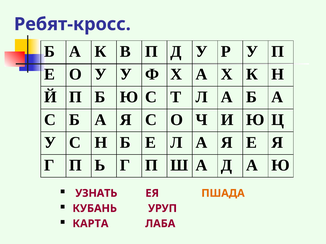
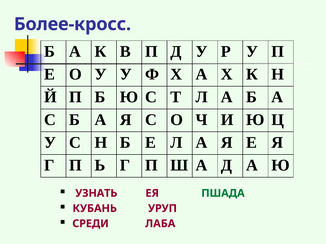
Ребят-кросс: Ребят-кросс -> Более-кросс (72, 24)
ПШАДА colour: orange -> green (223, 194)
КАРТА: КАРТА -> СРЕДИ (91, 224)
